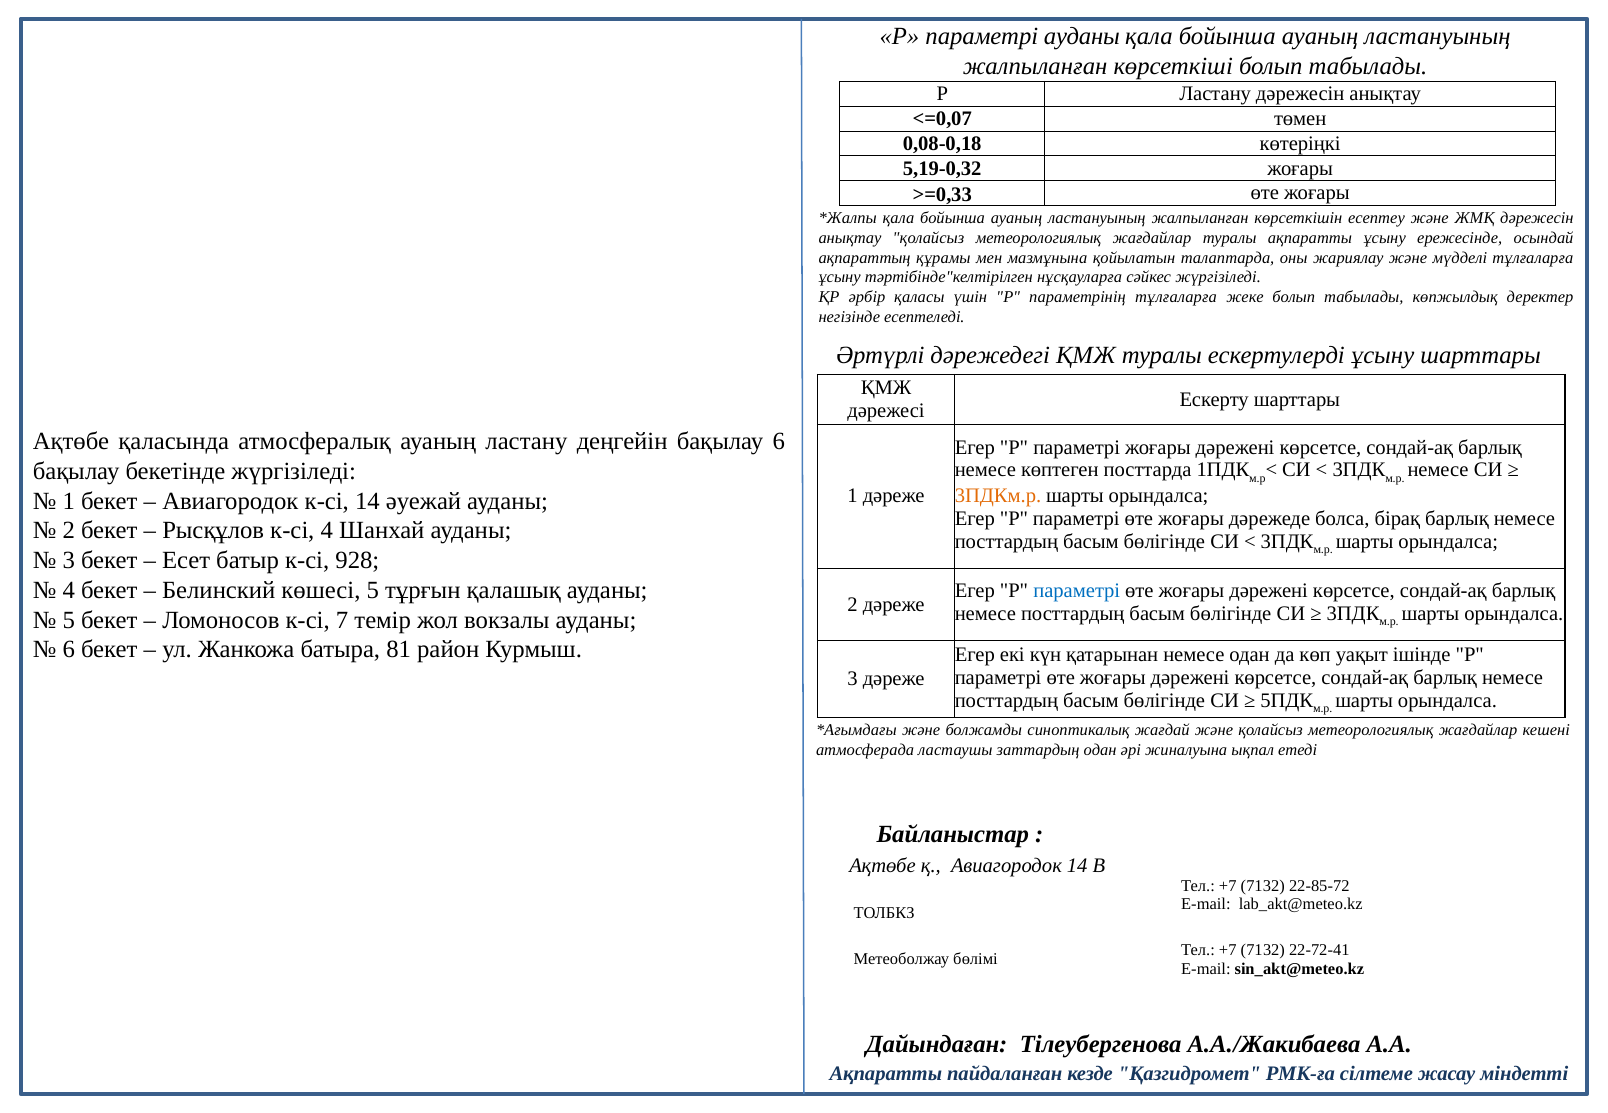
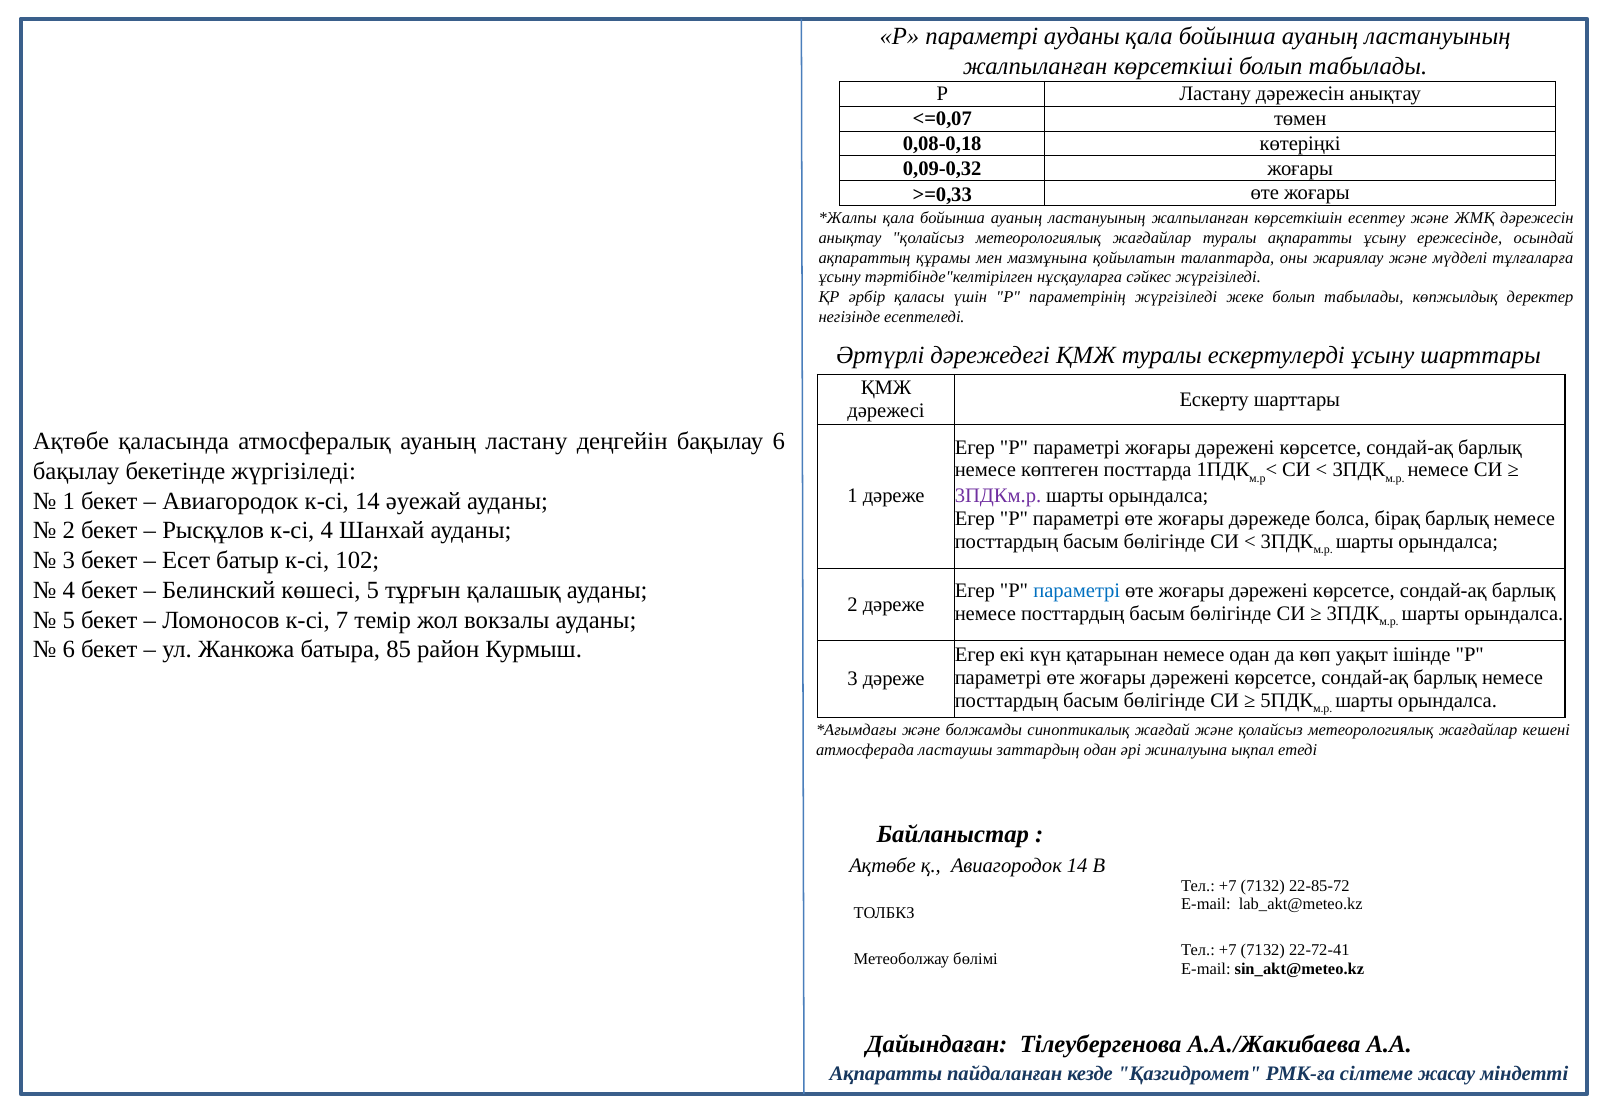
5,19-0,32: 5,19-0,32 -> 0,09-0,32 (942, 168)
параметрінің тұлғаларға: тұлғаларға -> жүргізіледі (1176, 297)
3ПДКм.р colour: orange -> purple (998, 496)
928: 928 -> 102 (357, 561)
81: 81 -> 85 (399, 650)
